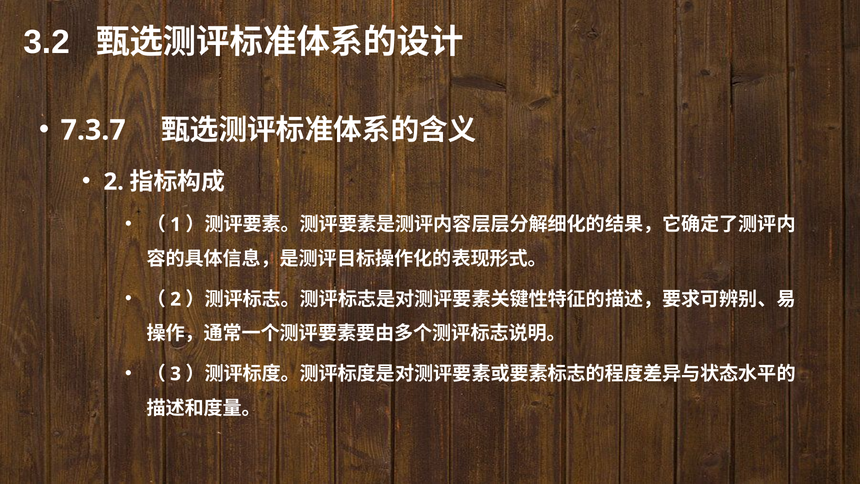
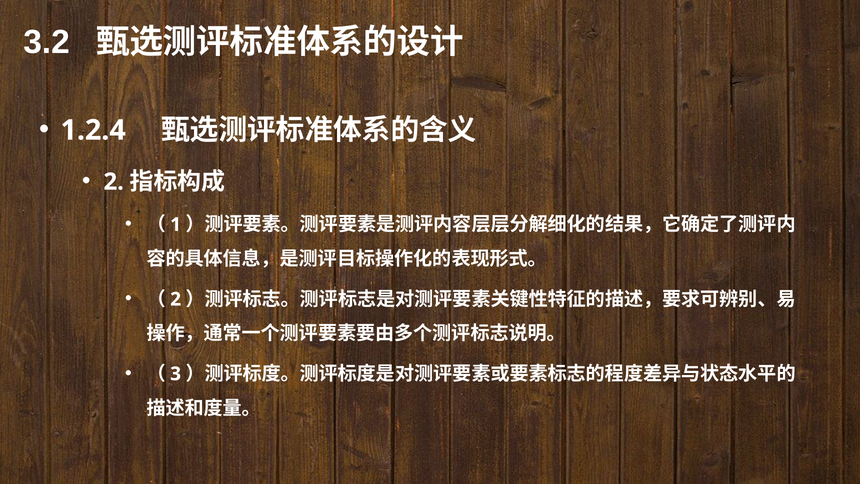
7.3.7: 7.3.7 -> 1.2.4 (93, 130)
